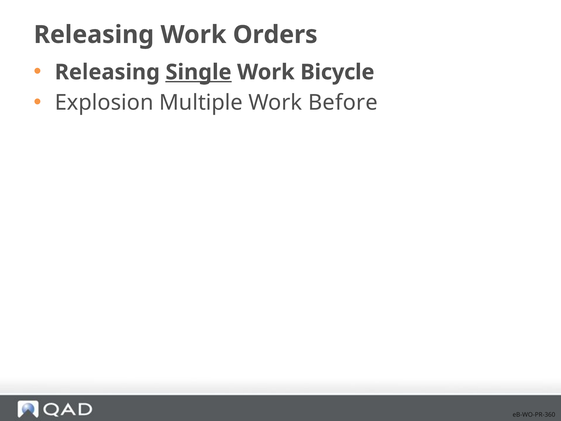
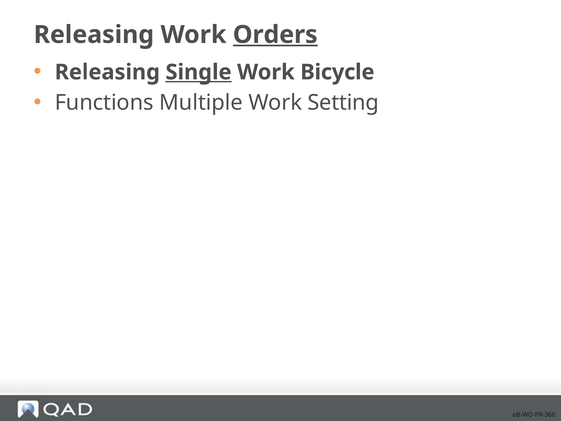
Orders underline: none -> present (275, 35)
Explosion: Explosion -> Functions (104, 103)
Before: Before -> Setting (343, 103)
